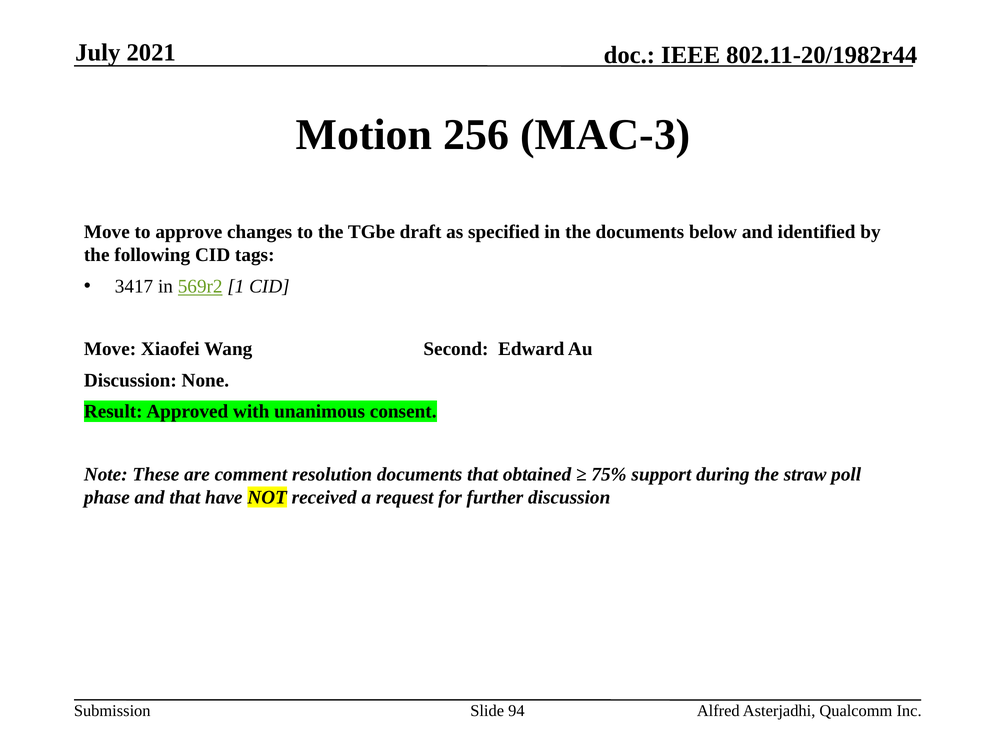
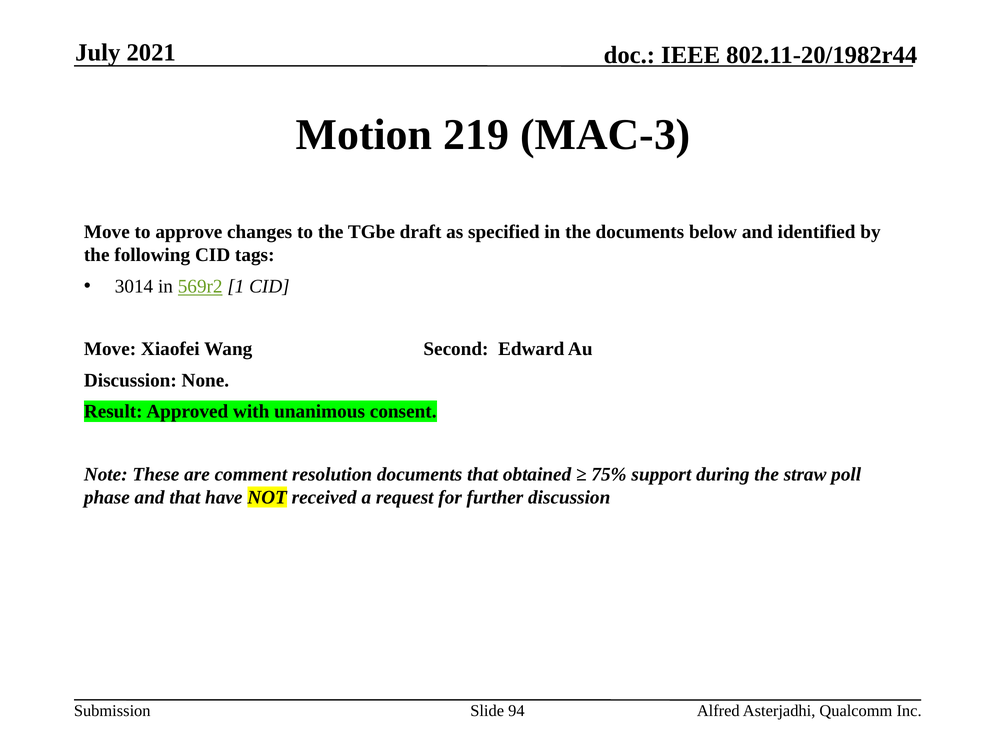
256: 256 -> 219 (476, 135)
3417: 3417 -> 3014 (134, 286)
